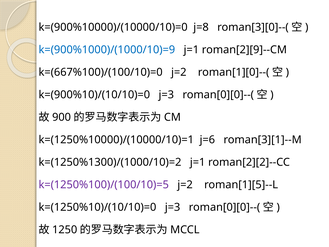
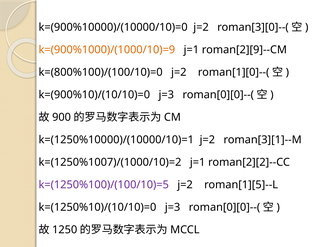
k=(900%10000)/(10000/10)=0 j=8: j=8 -> j=2 (201, 27)
k=(900%1000)/(1000/10)=9 colour: blue -> orange (107, 50)
k=(667%100)/(100/10)=0: k=(667%100)/(100/10)=0 -> k=(800%100)/(100/10)=0 (101, 72)
k=(1250%10000)/(10000/10)=1 j=6: j=6 -> j=2 (207, 140)
k=(1250%1300)/(1000/10)=2: k=(1250%1300)/(1000/10)=2 -> k=(1250%1007)/(1000/10)=2 (110, 162)
